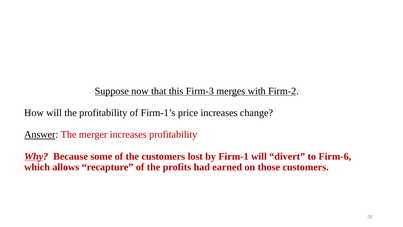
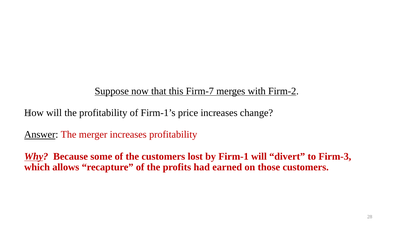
Firm-3: Firm-3 -> Firm-7 (200, 91)
Firm-6: Firm-6 -> Firm-3 (335, 156)
